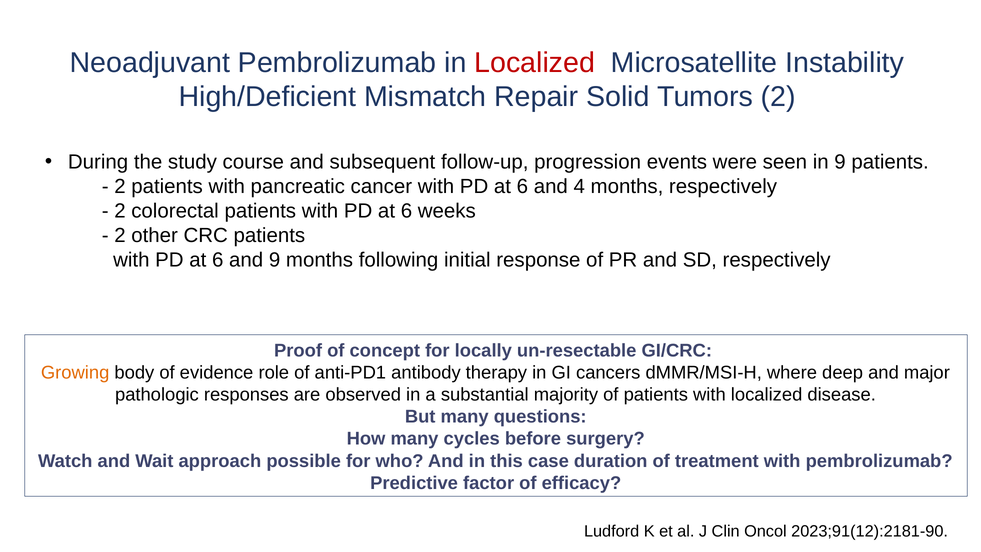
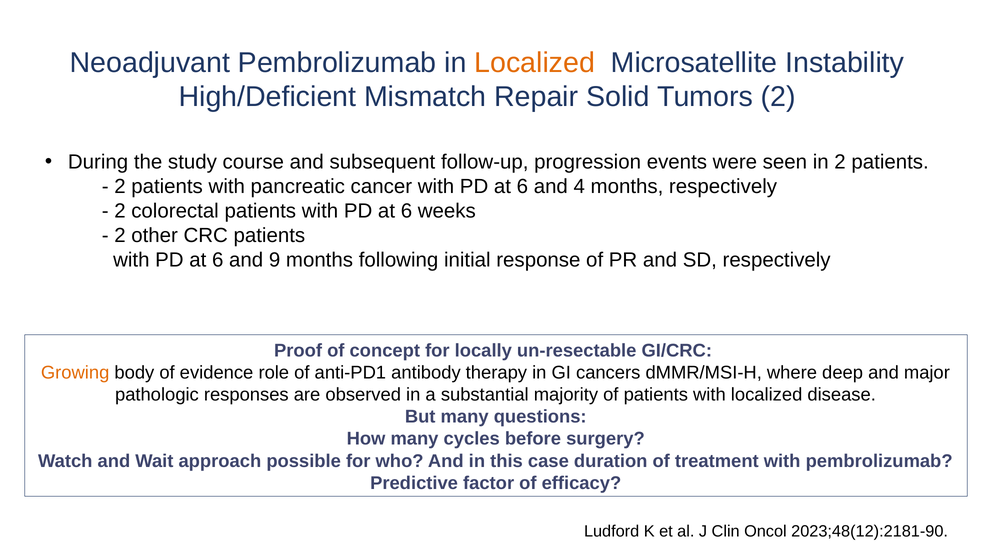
Localized colour: red -> orange (535, 63)
in 9: 9 -> 2 (840, 162)
2023;91(12):2181-90: 2023;91(12):2181-90 -> 2023;48(12):2181-90 (870, 531)
